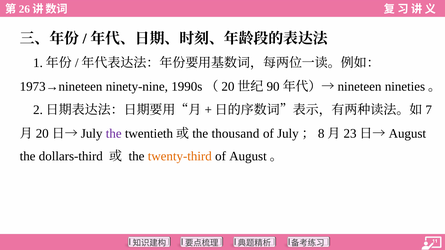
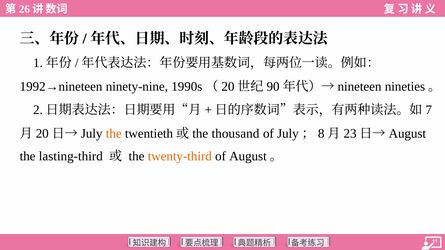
1973→nineteen: 1973→nineteen -> 1992→nineteen (61, 87)
the colour: purple -> orange (114, 134)
dollars-third: dollars-third -> lasting-third (71, 157)
